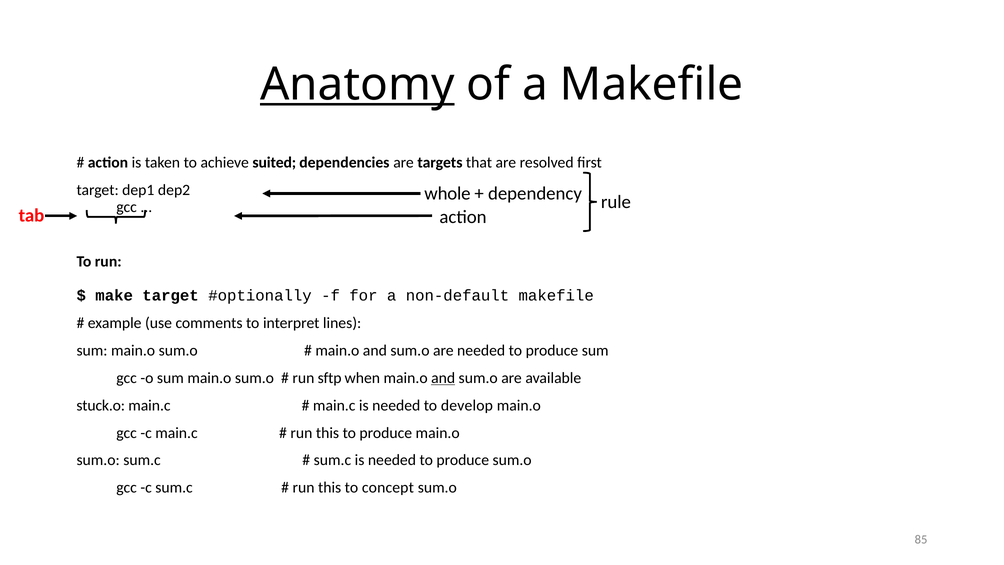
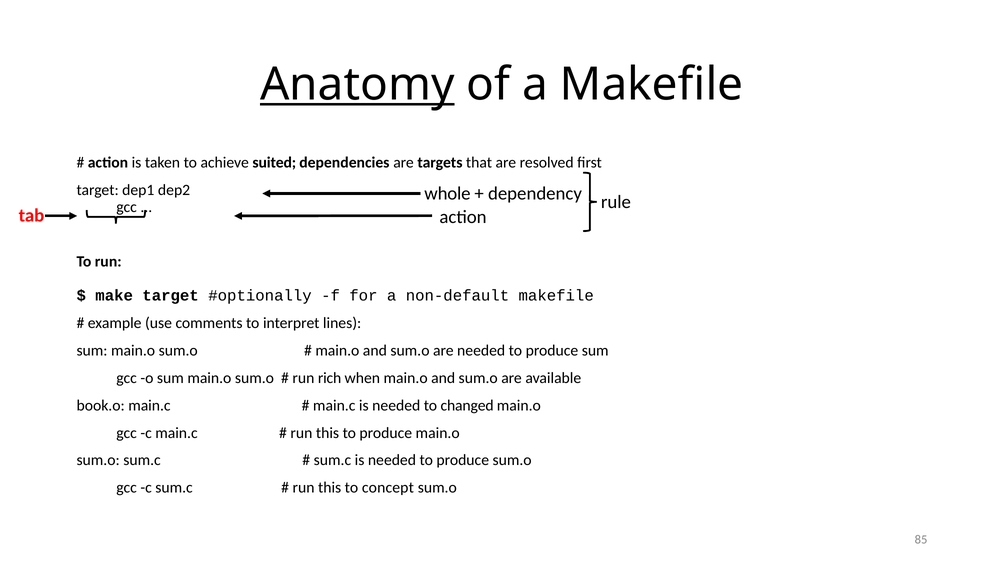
sftp: sftp -> rich (330, 378)
and underline: present -> none (443, 378)
stuck.o: stuck.o -> book.o (101, 405)
develop: develop -> changed (467, 405)
